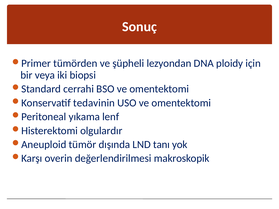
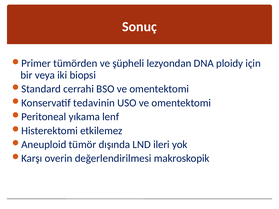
olgulardır: olgulardır -> etkilemez (101, 131)
tanı: tanı -> ileri (161, 145)
